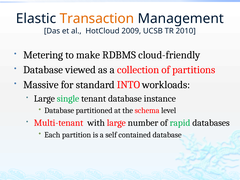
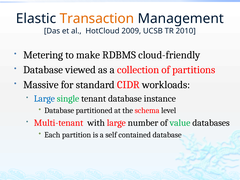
INTO: INTO -> CIDR (128, 85)
Large colour: black -> blue (44, 99)
rapid: rapid -> value (180, 123)
